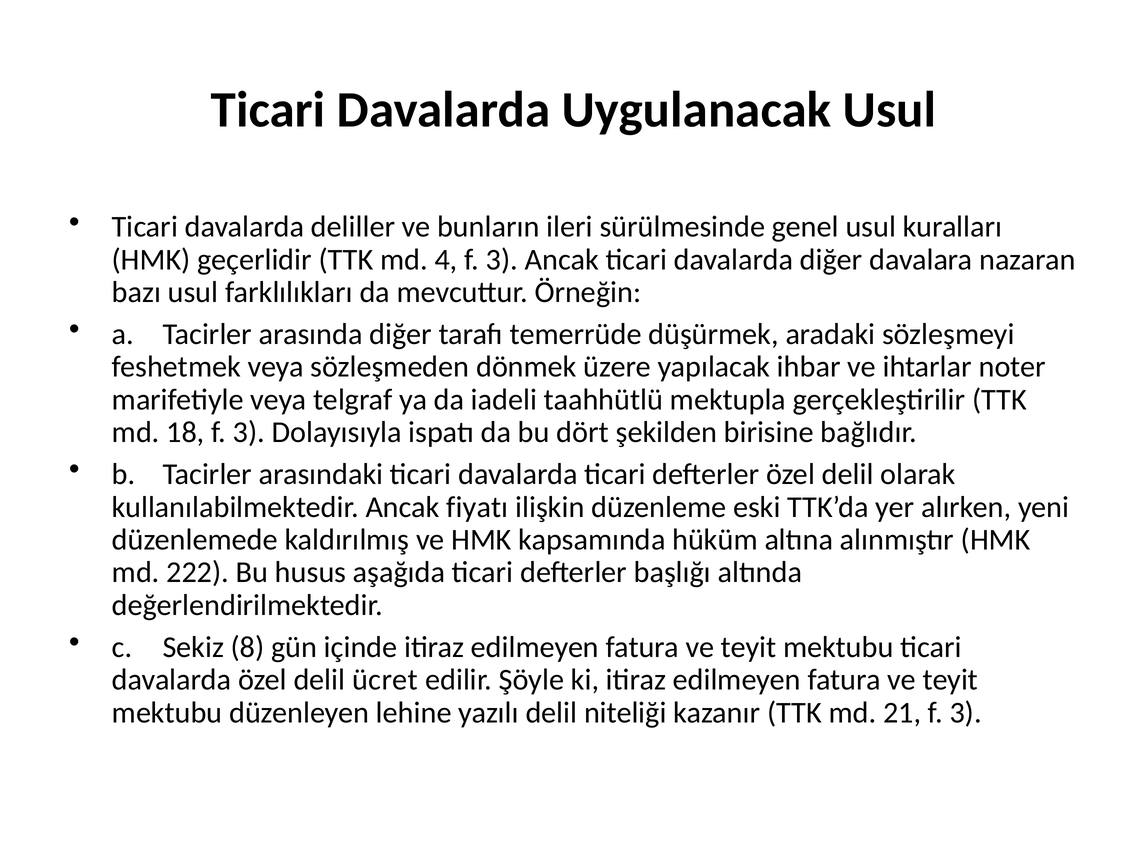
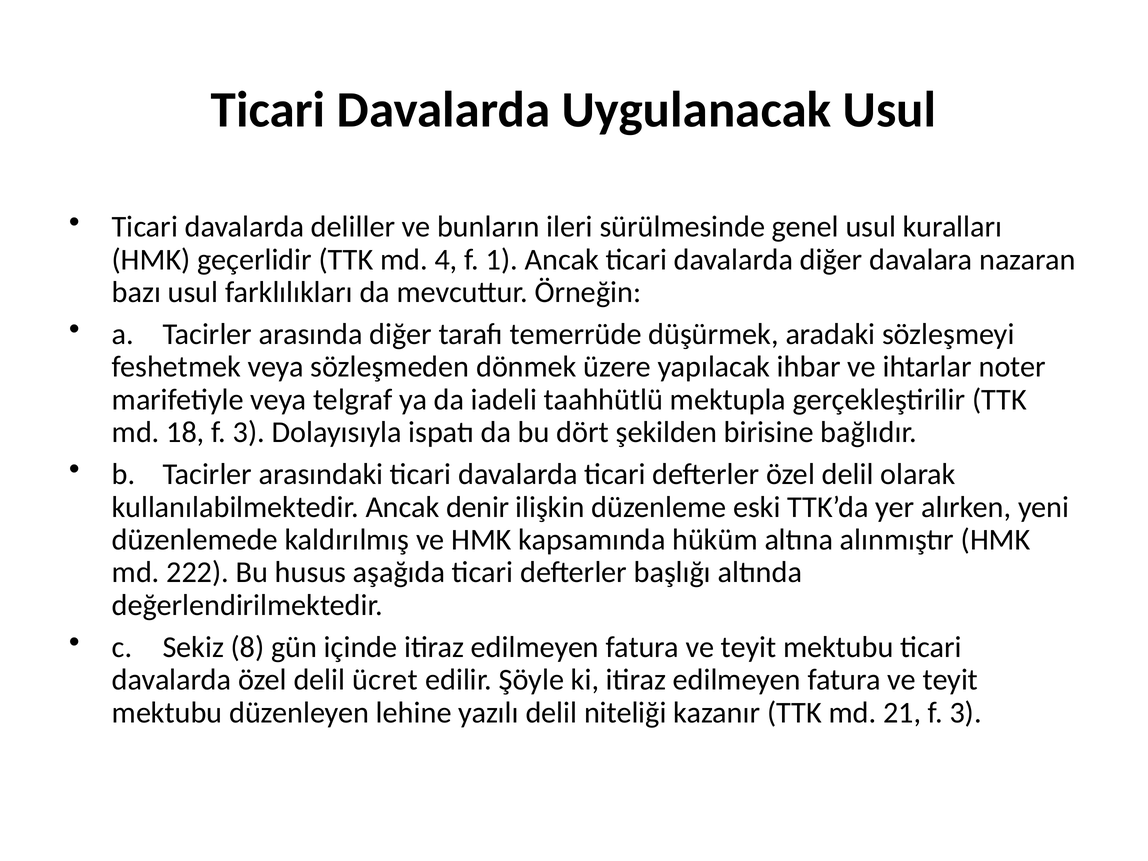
4 f 3: 3 -> 1 (502, 260)
fiyatı: fiyatı -> denir (478, 507)
